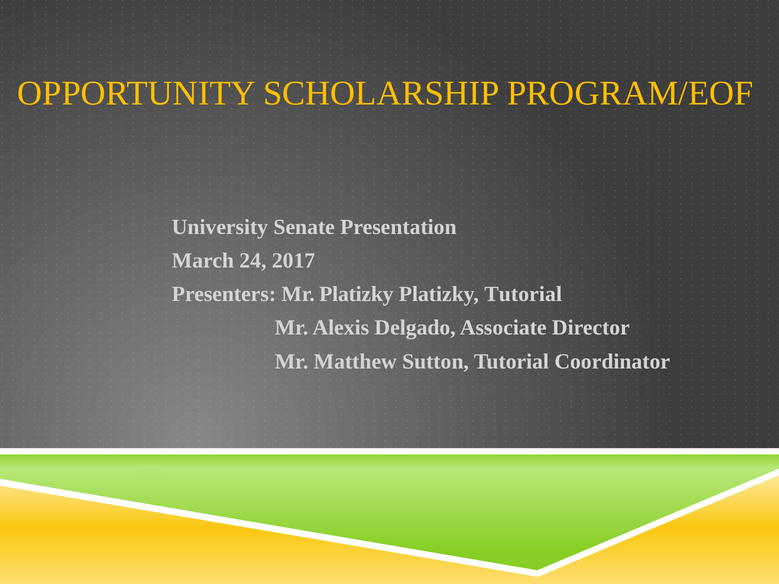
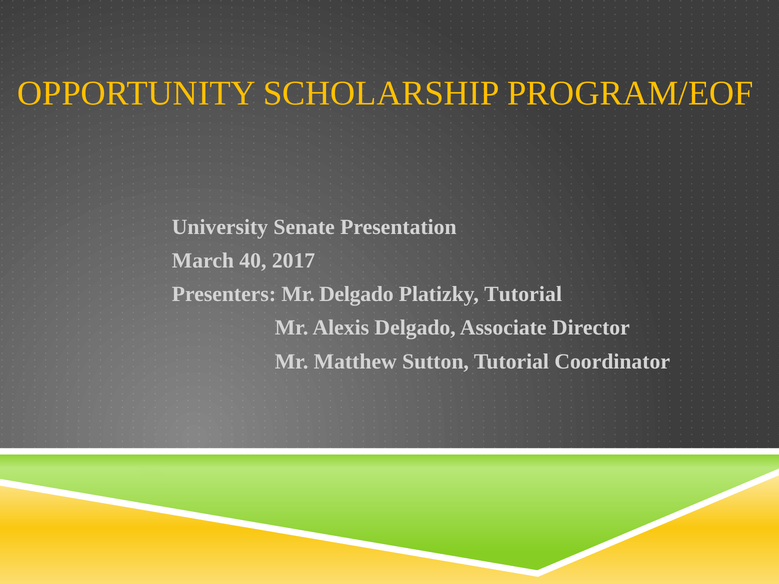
24: 24 -> 40 (253, 261)
Mr Platizky: Platizky -> Delgado (356, 294)
